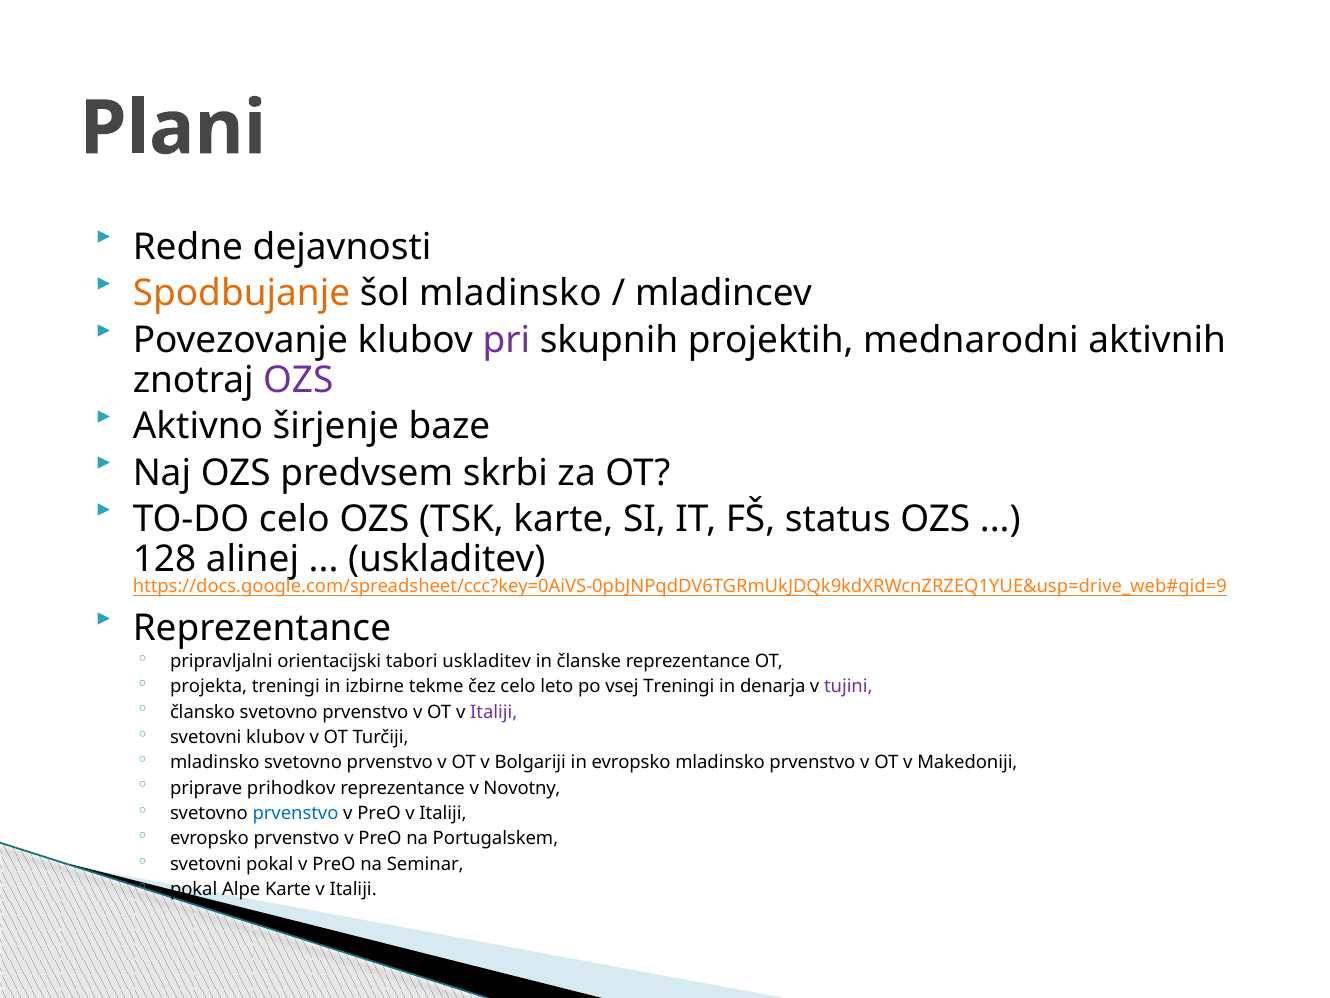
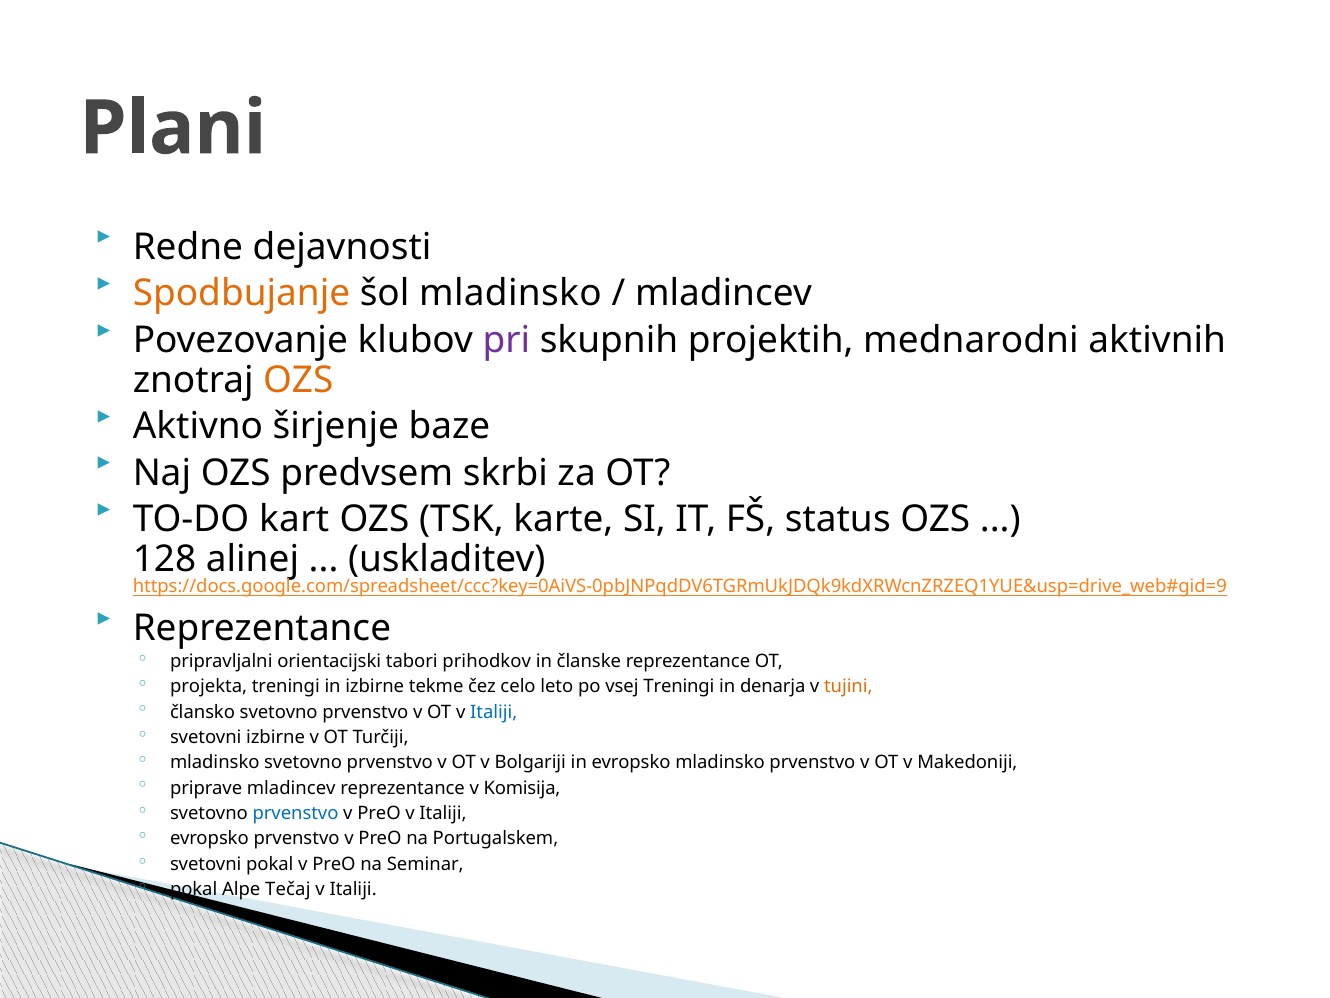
OZS colour: purple -> orange (298, 380)
TO-DO celo: celo -> kart (294, 519)
tabori uskladitev: uskladitev -> prihodkov (487, 661)
tujini colour: purple -> orange (848, 686)
Italiji colour: purple -> blue (494, 712)
svetovni klubov: klubov -> izbirne (276, 737)
priprave prihodkov: prihodkov -> mladincev (291, 788)
Novotny: Novotny -> Komisija (522, 788)
Alpe Karte: Karte -> Tečaj (288, 889)
